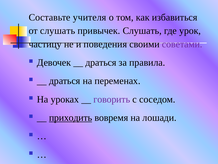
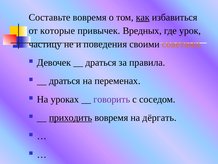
Составьте учителя: учителя -> вовремя (90, 17)
как underline: none -> present (143, 17)
от слушать: слушать -> которые (58, 31)
привычек Слушать: Слушать -> Вредных (142, 31)
советами colour: purple -> orange (182, 44)
лошади: лошади -> дёргать (159, 117)
